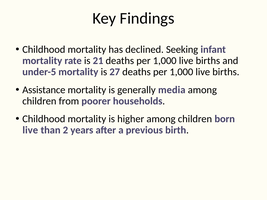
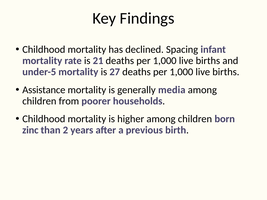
Seeking: Seeking -> Spacing (182, 50)
live: live -> zinc (30, 130)
